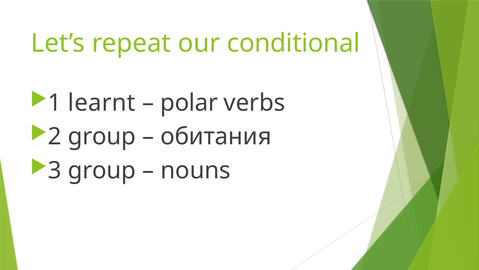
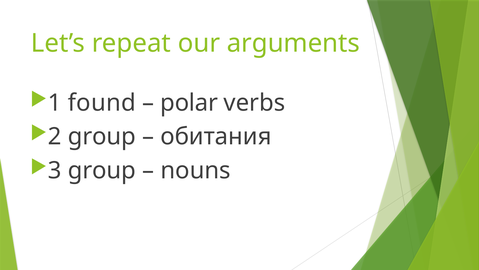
conditional: conditional -> arguments (293, 43)
learnt: learnt -> found (102, 103)
